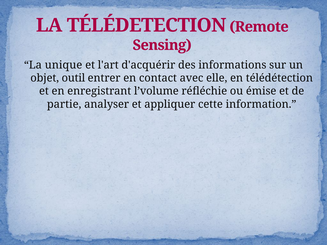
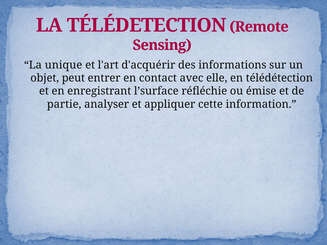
outil: outil -> peut (73, 78)
l’volume: l’volume -> l’surface (156, 91)
